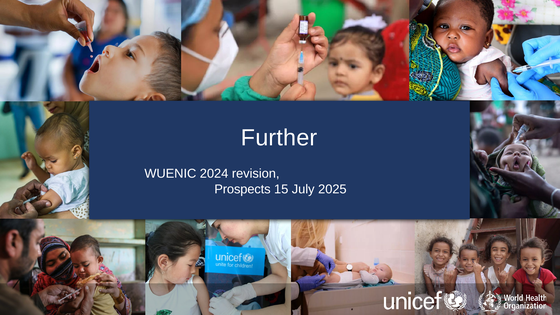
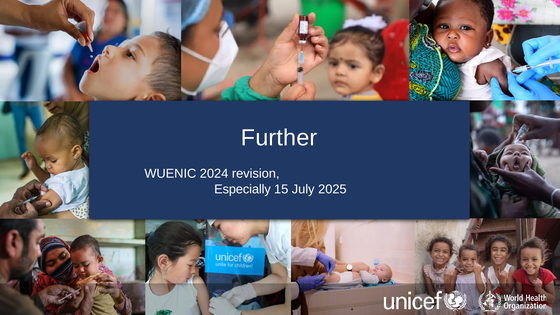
Prospects: Prospects -> Especially (242, 189)
